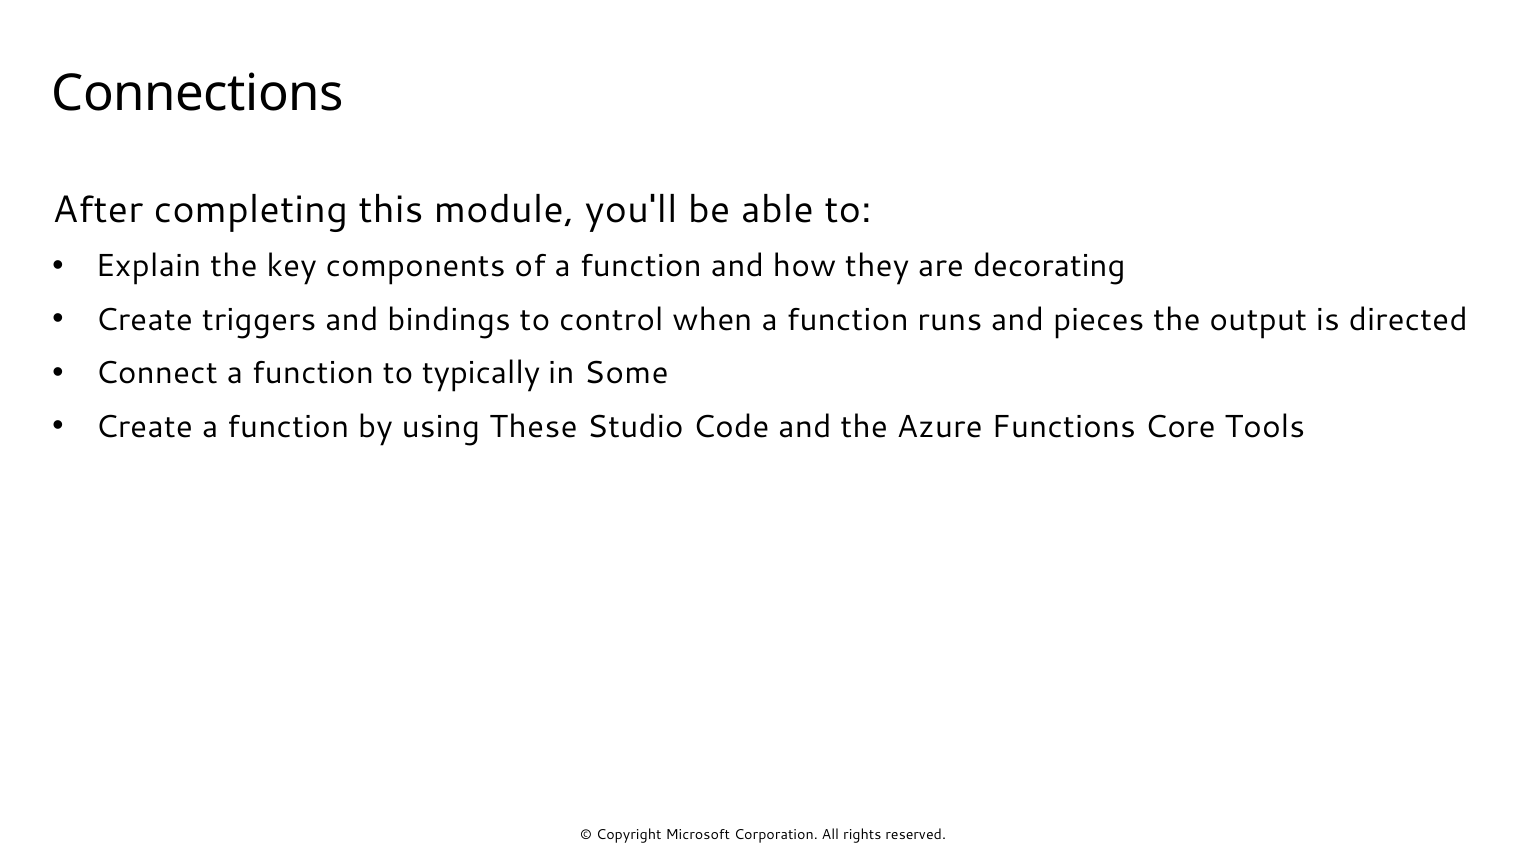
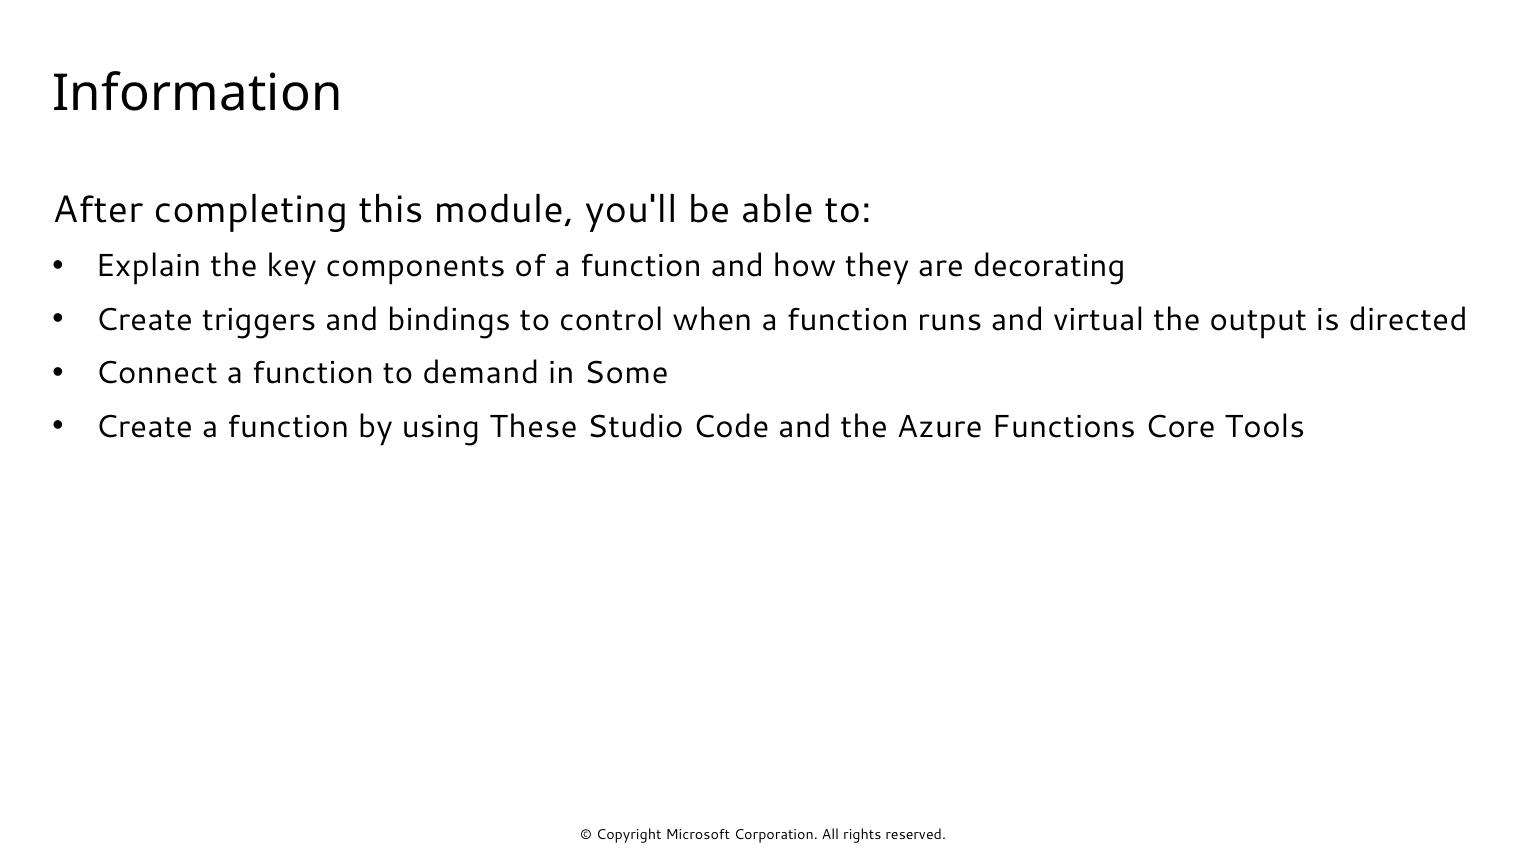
Connections: Connections -> Information (197, 94)
pieces: pieces -> virtual (1099, 320)
typically: typically -> demand (481, 373)
